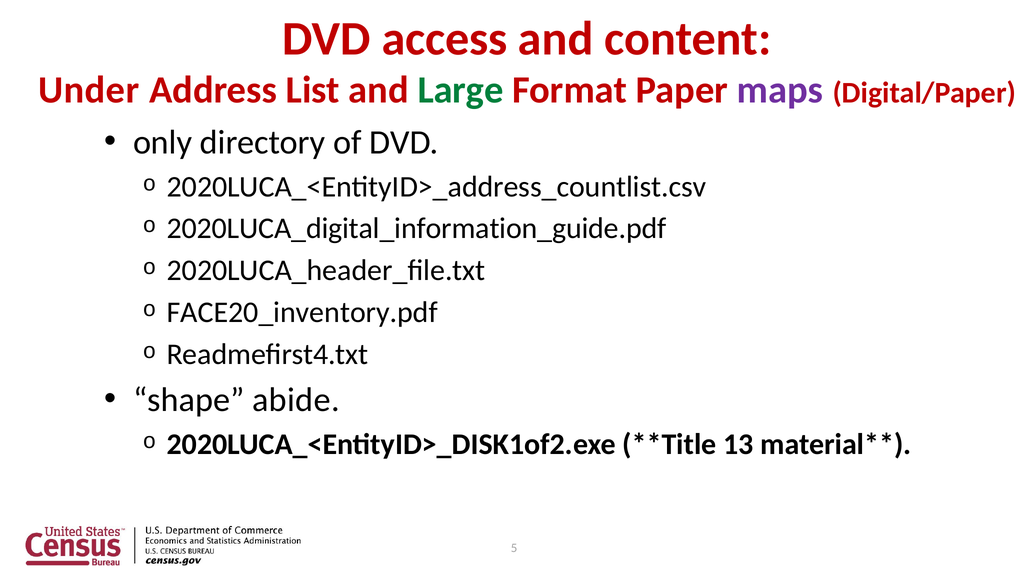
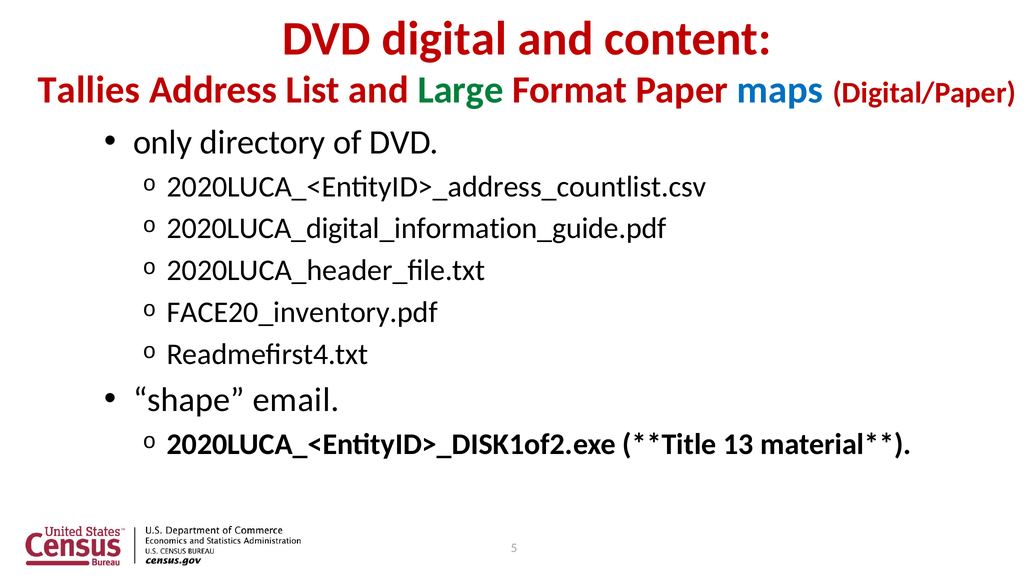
access: access -> digital (444, 39)
Under: Under -> Tallies (89, 90)
maps colour: purple -> blue (780, 90)
abide: abide -> email (296, 400)
